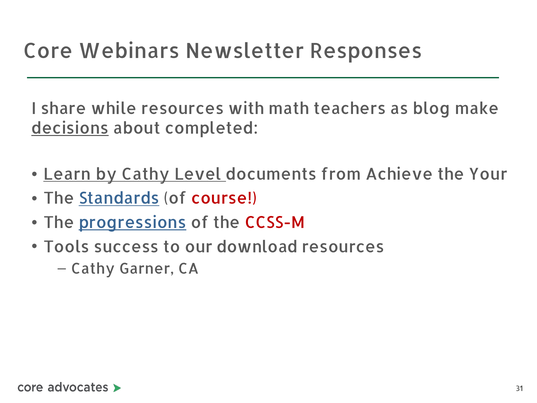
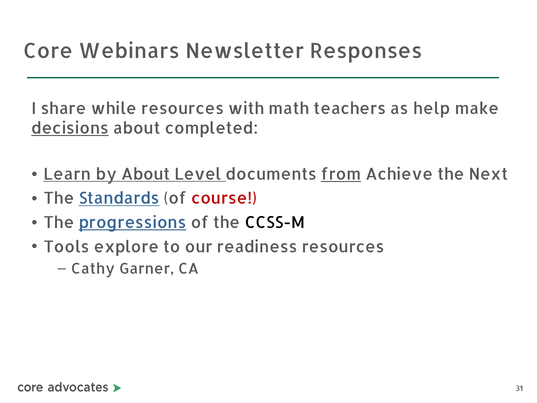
blog: blog -> help (432, 109)
by Cathy: Cathy -> About (146, 174)
from underline: none -> present (341, 174)
Your: Your -> Next (488, 174)
CCSS-M colour: red -> black (275, 223)
success: success -> explore (126, 247)
download: download -> readiness (257, 247)
